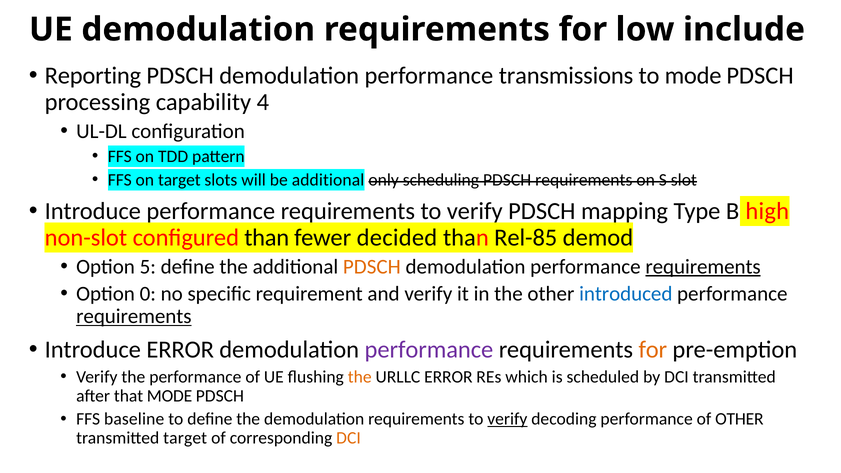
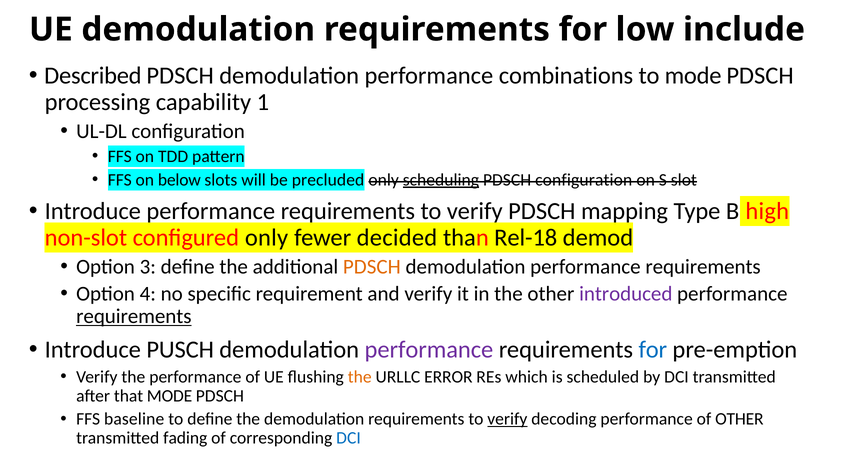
Reporting: Reporting -> Described (93, 76)
transmissions: transmissions -> combinations (566, 76)
4: 4 -> 1 (263, 102)
on target: target -> below (179, 180)
be additional: additional -> precluded (328, 180)
scheduling underline: none -> present (441, 180)
PDSCH requirements: requirements -> configuration (584, 180)
configured than: than -> only (267, 238)
Rel-85: Rel-85 -> Rel-18 (526, 238)
5: 5 -> 3 (148, 267)
requirements underline: present -> none (703, 267)
0: 0 -> 4 (148, 294)
introduced colour: blue -> purple (626, 294)
Introduce ERROR: ERROR -> PUSCH (180, 350)
for colour: orange -> blue (653, 350)
transmitted target: target -> fading (185, 438)
DCI colour: orange -> blue (349, 438)
